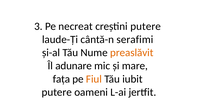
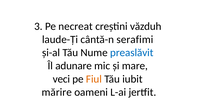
creștini putere: putere -> văzduh (146, 26)
preaslăvit colour: orange -> blue (132, 53)
fața: fața -> veci (61, 79)
putere: putere -> mărire (57, 92)
